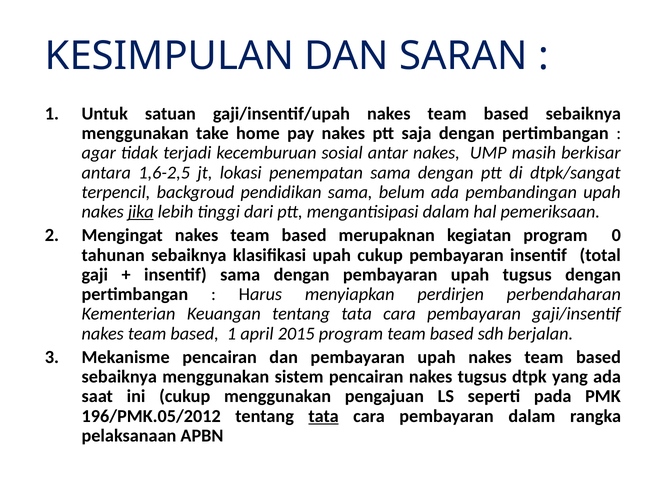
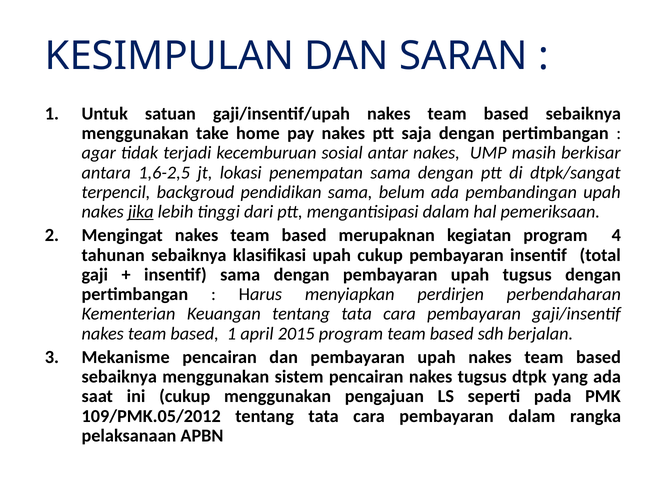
0: 0 -> 4 (616, 236)
196/PMK.05/2012: 196/PMK.05/2012 -> 109/PMK.05/2012 (151, 416)
tata underline: present -> none (324, 416)
